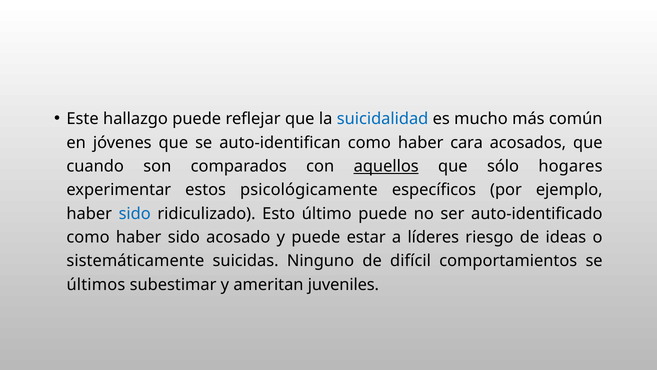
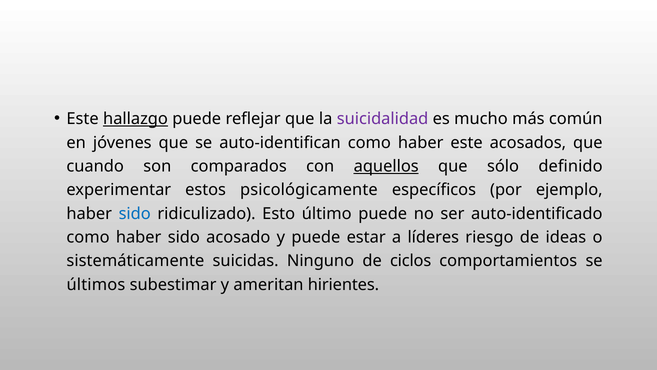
hallazgo underline: none -> present (135, 119)
suicidalidad colour: blue -> purple (383, 119)
haber cara: cara -> este (467, 142)
hogares: hogares -> definido (570, 166)
difícil: difícil -> ciclos (411, 261)
juveniles: juveniles -> hirientes (343, 284)
